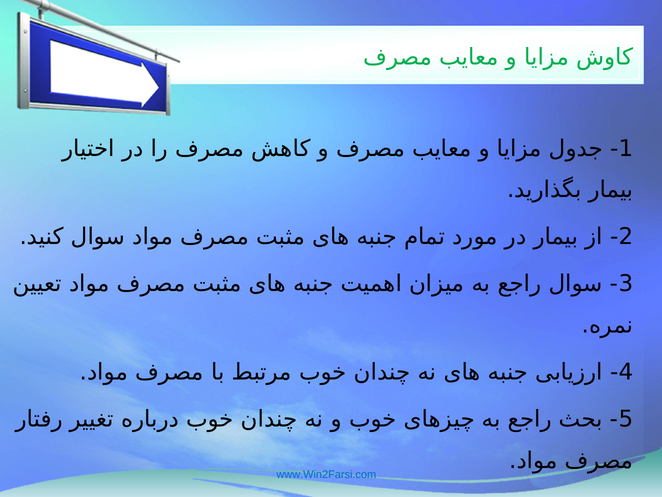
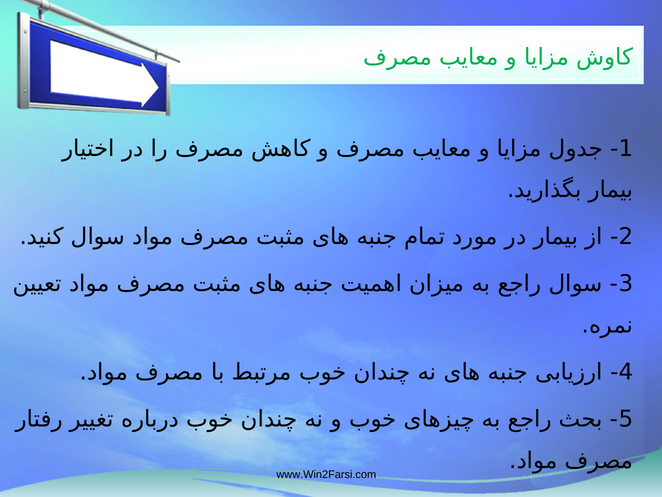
www.Win2Farsi.com colour: blue -> black (326, 474)
